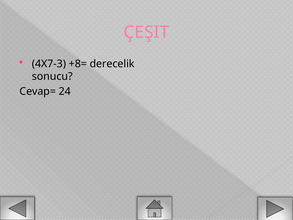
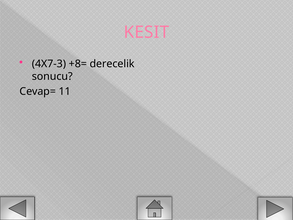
ÇEŞIT: ÇEŞIT -> KESIT (146, 32)
24: 24 -> 11 (65, 91)
